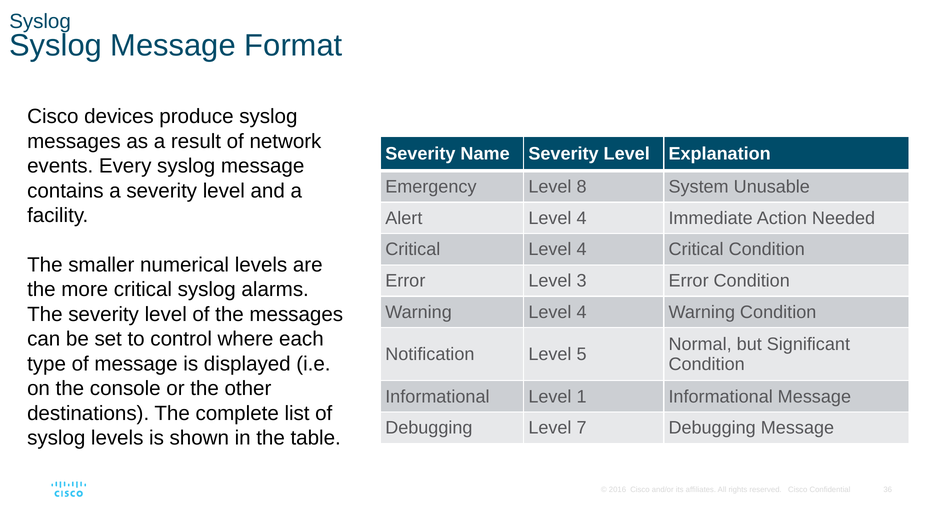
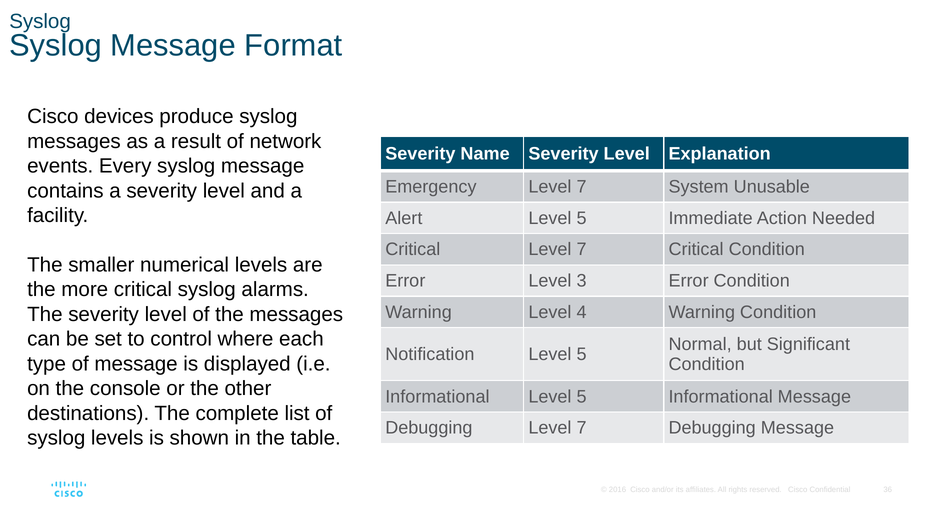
Emergency Level 8: 8 -> 7 (582, 187)
Alert Level 4: 4 -> 5 (582, 218)
Critical Level 4: 4 -> 7 (582, 249)
Informational Level 1: 1 -> 5 (582, 396)
